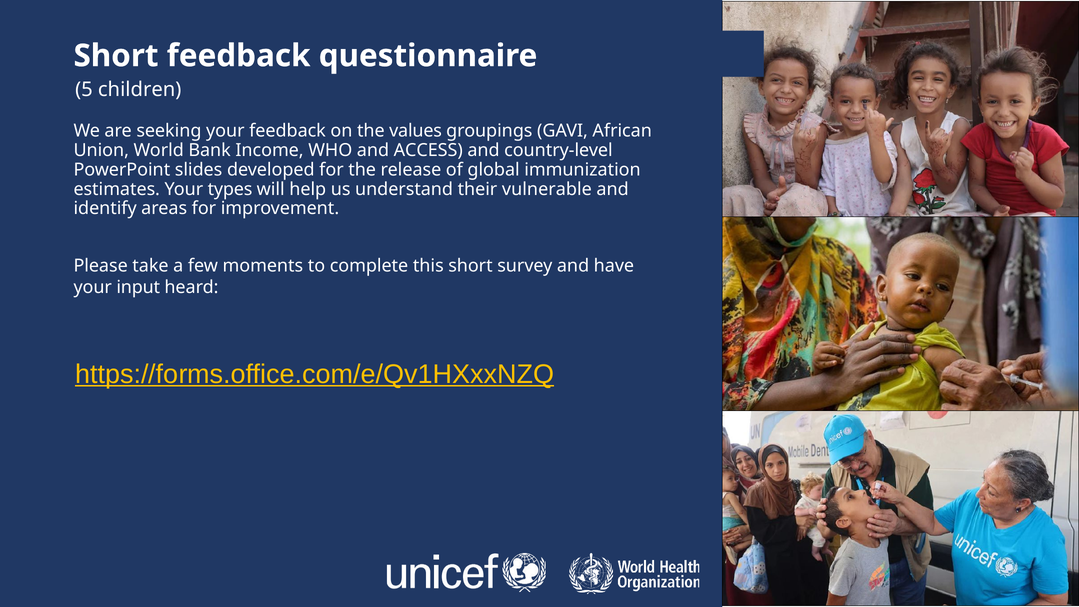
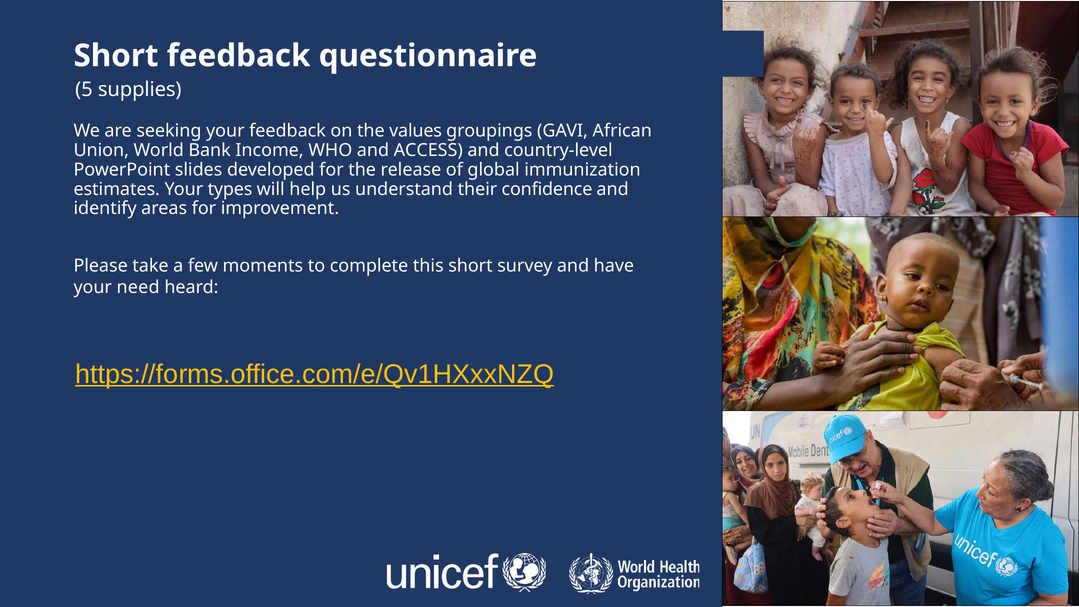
children: children -> supplies (140, 90)
vulnerable: vulnerable -> confidence (547, 189)
input: input -> need (138, 287)
